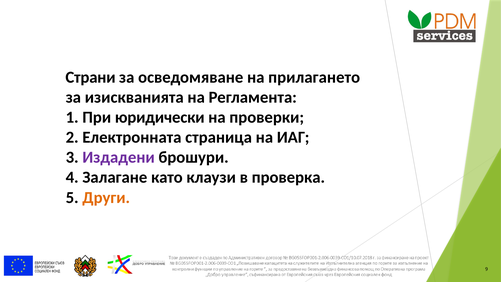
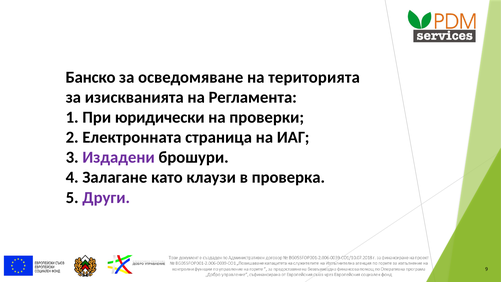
Страни: Страни -> Банско (91, 77)
прилагането: прилагането -> територията (314, 77)
Други colour: orange -> purple (106, 197)
